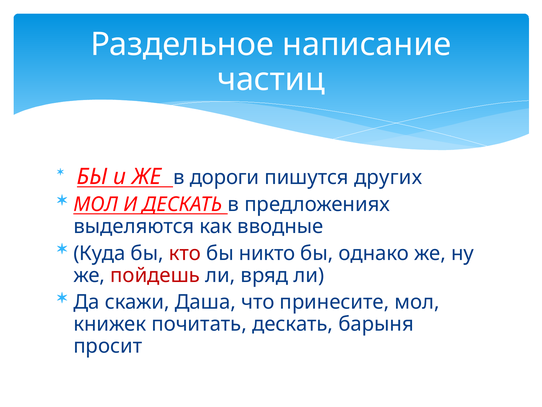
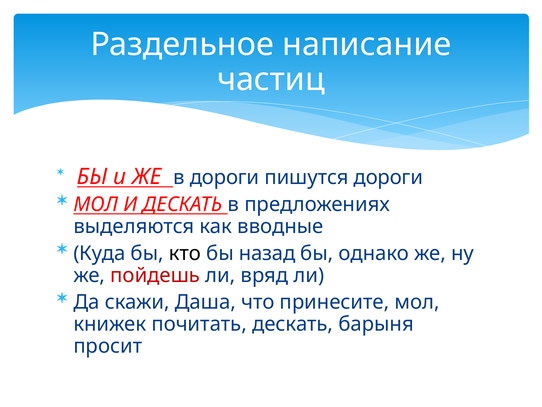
пишутся других: других -> дороги (388, 177)
кто colour: red -> black (185, 253)
никто: никто -> назад (267, 253)
